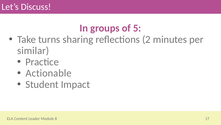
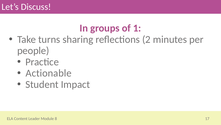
5: 5 -> 1 (137, 28)
similar: similar -> people (33, 50)
